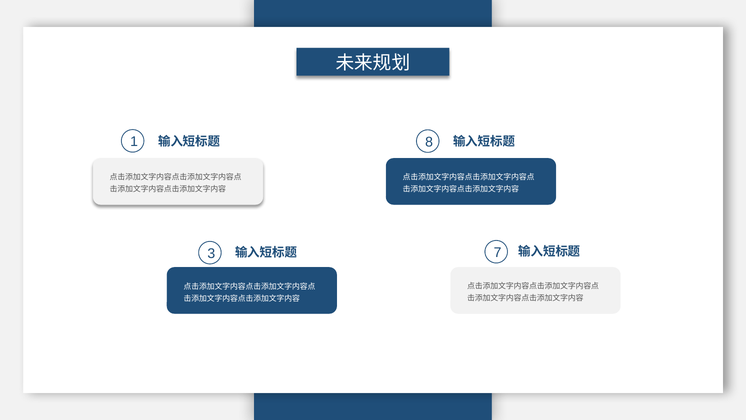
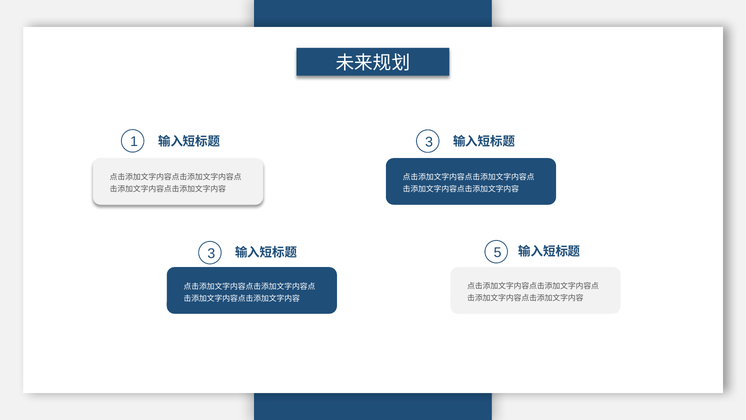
1 8: 8 -> 3 (429, 142)
7: 7 -> 5 (498, 252)
